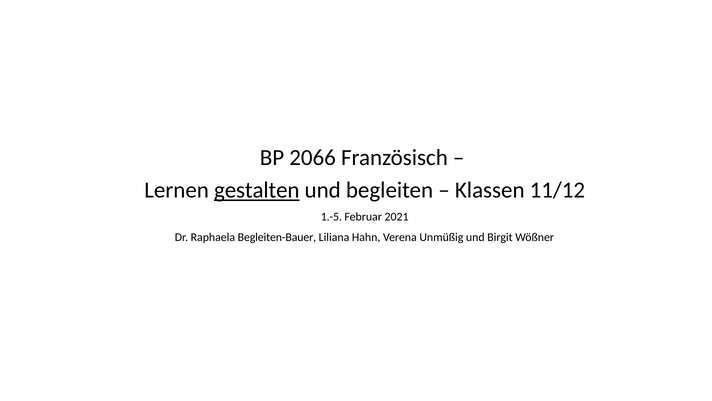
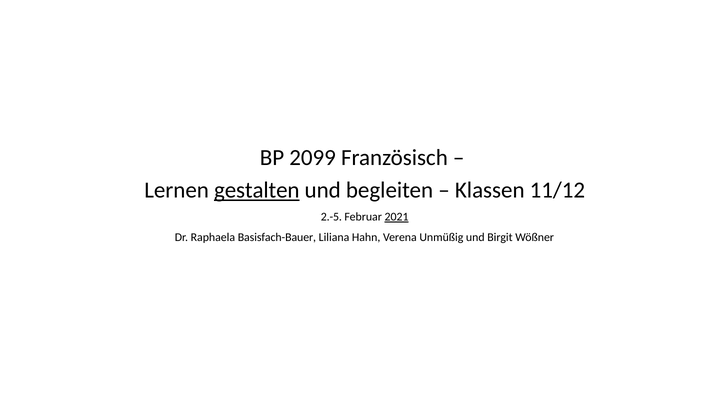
2066: 2066 -> 2099 (313, 157)
1.-5: 1.-5 -> 2.-5 (331, 217)
2021 underline: none -> present (397, 217)
Begleiten-Bauer: Begleiten-Bauer -> Basisfach-Bauer (277, 237)
